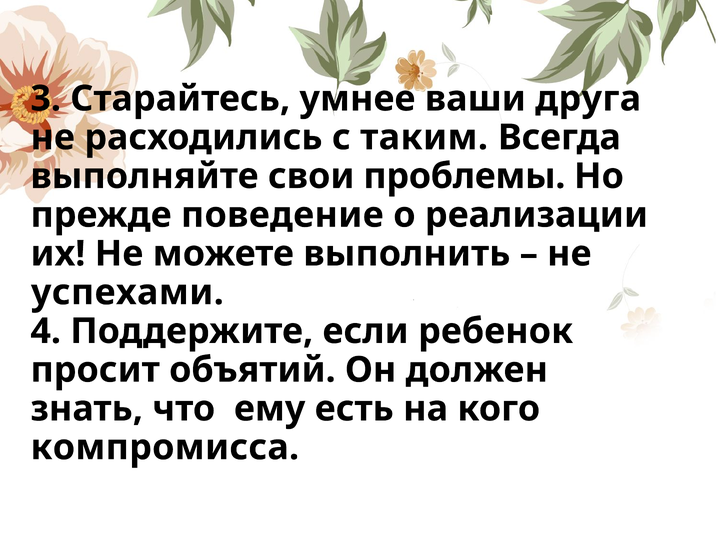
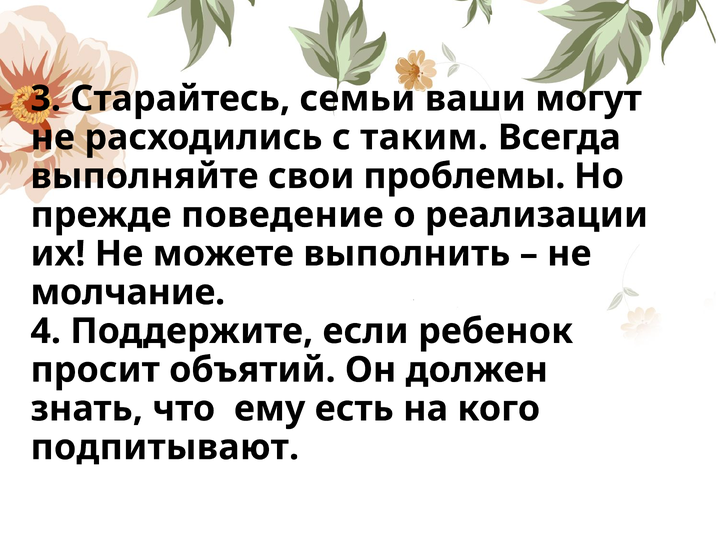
умнее: умнее -> семьи (357, 99)
друга: друга -> могут (589, 99)
успехами: успехами -> молчание (128, 293)
компромисса: компромисса -> подпитывают (165, 448)
